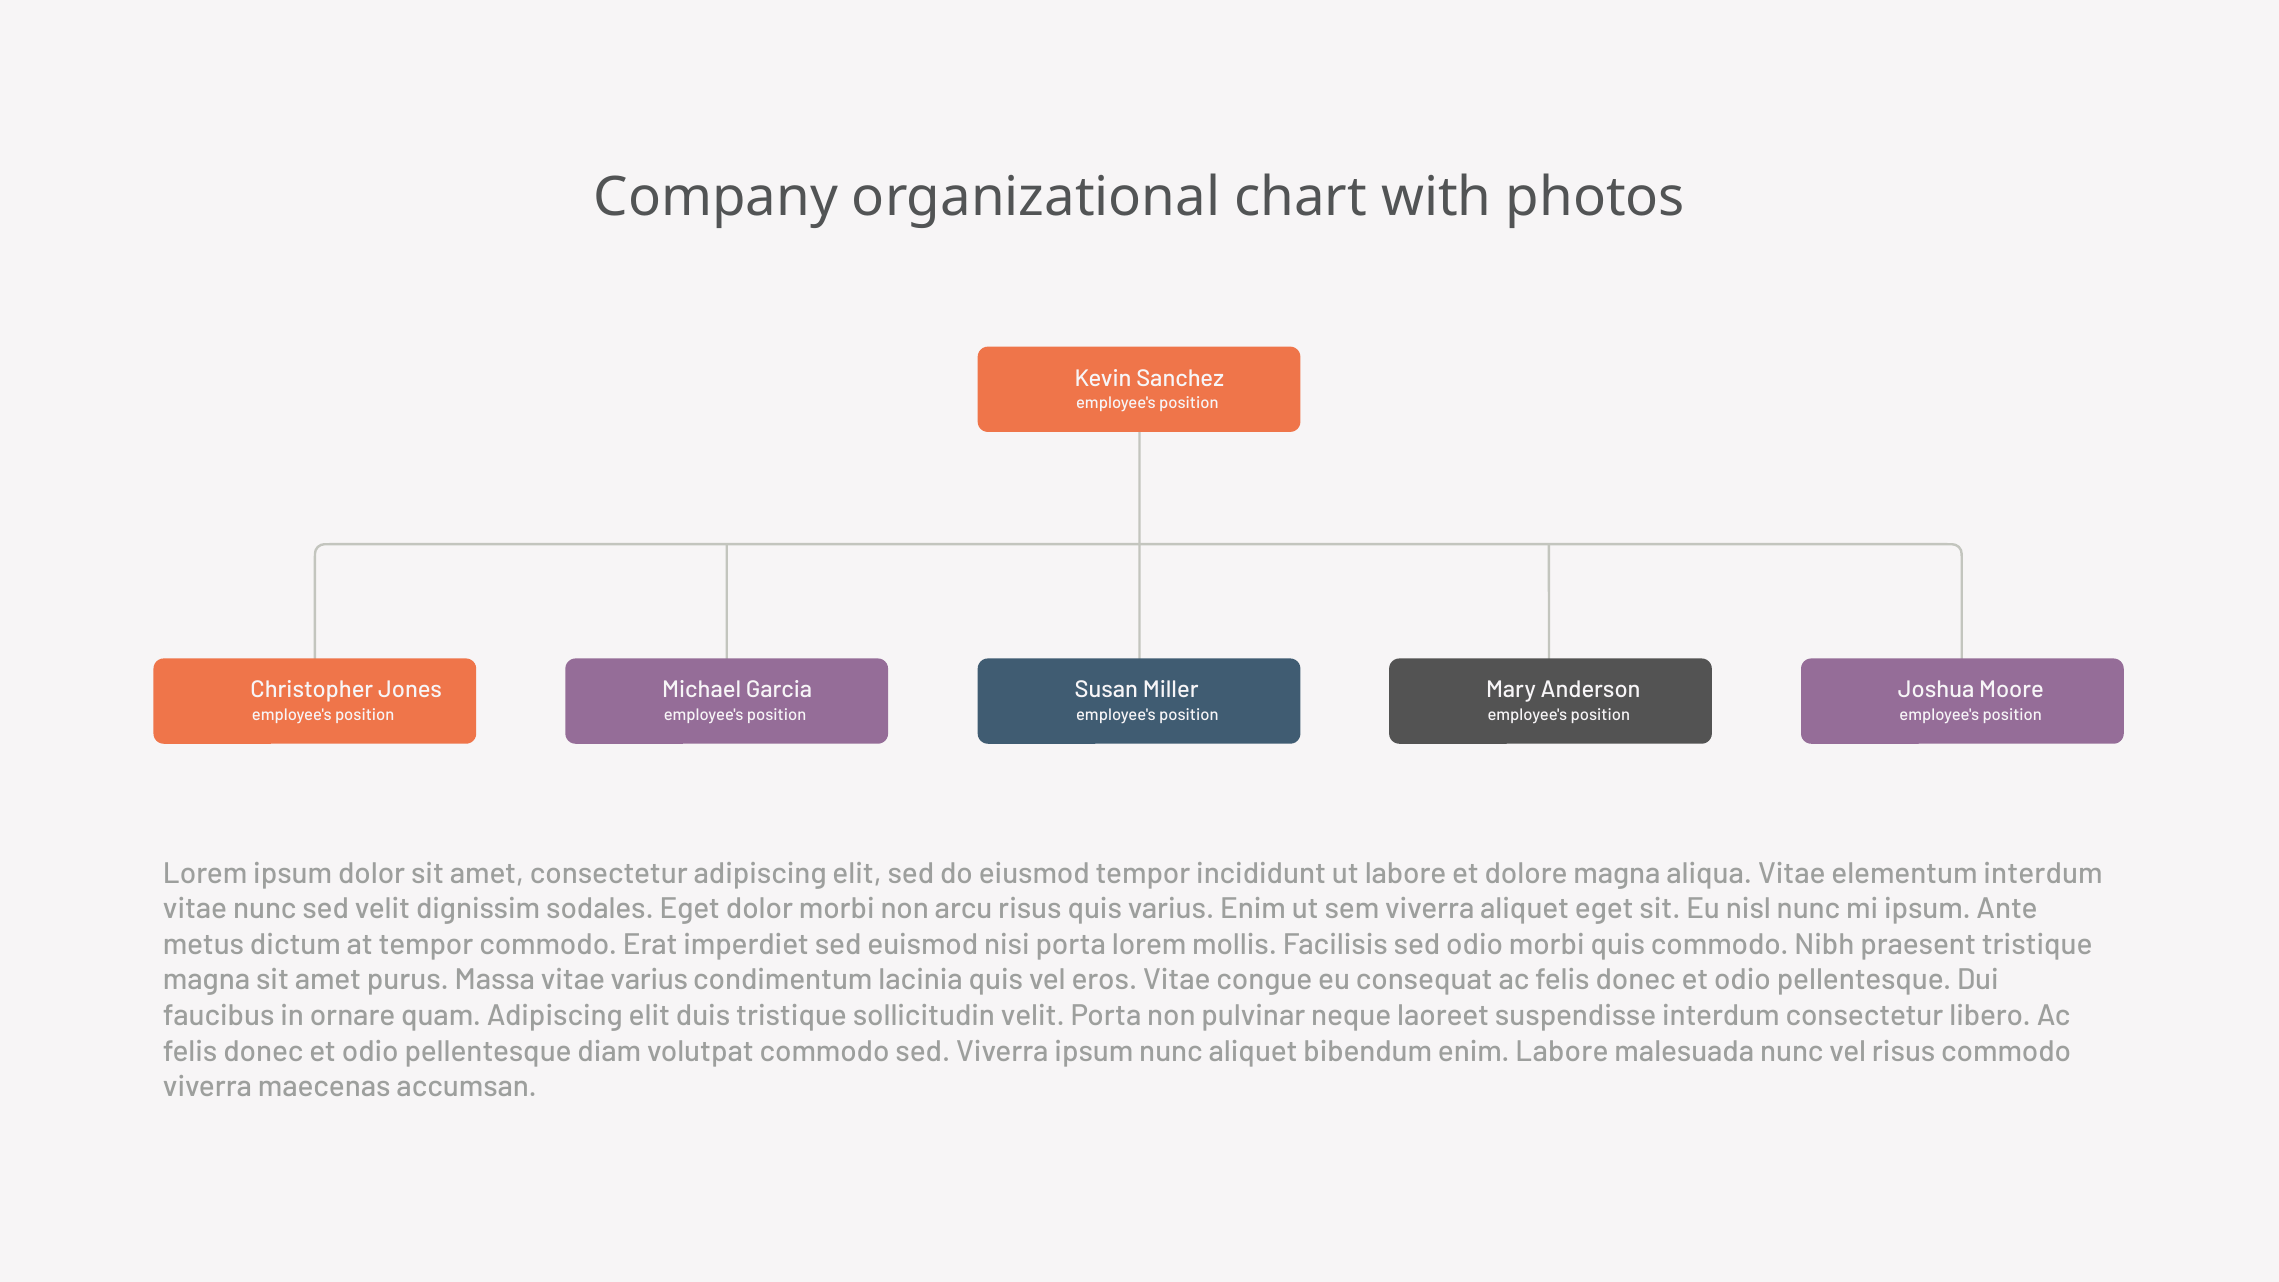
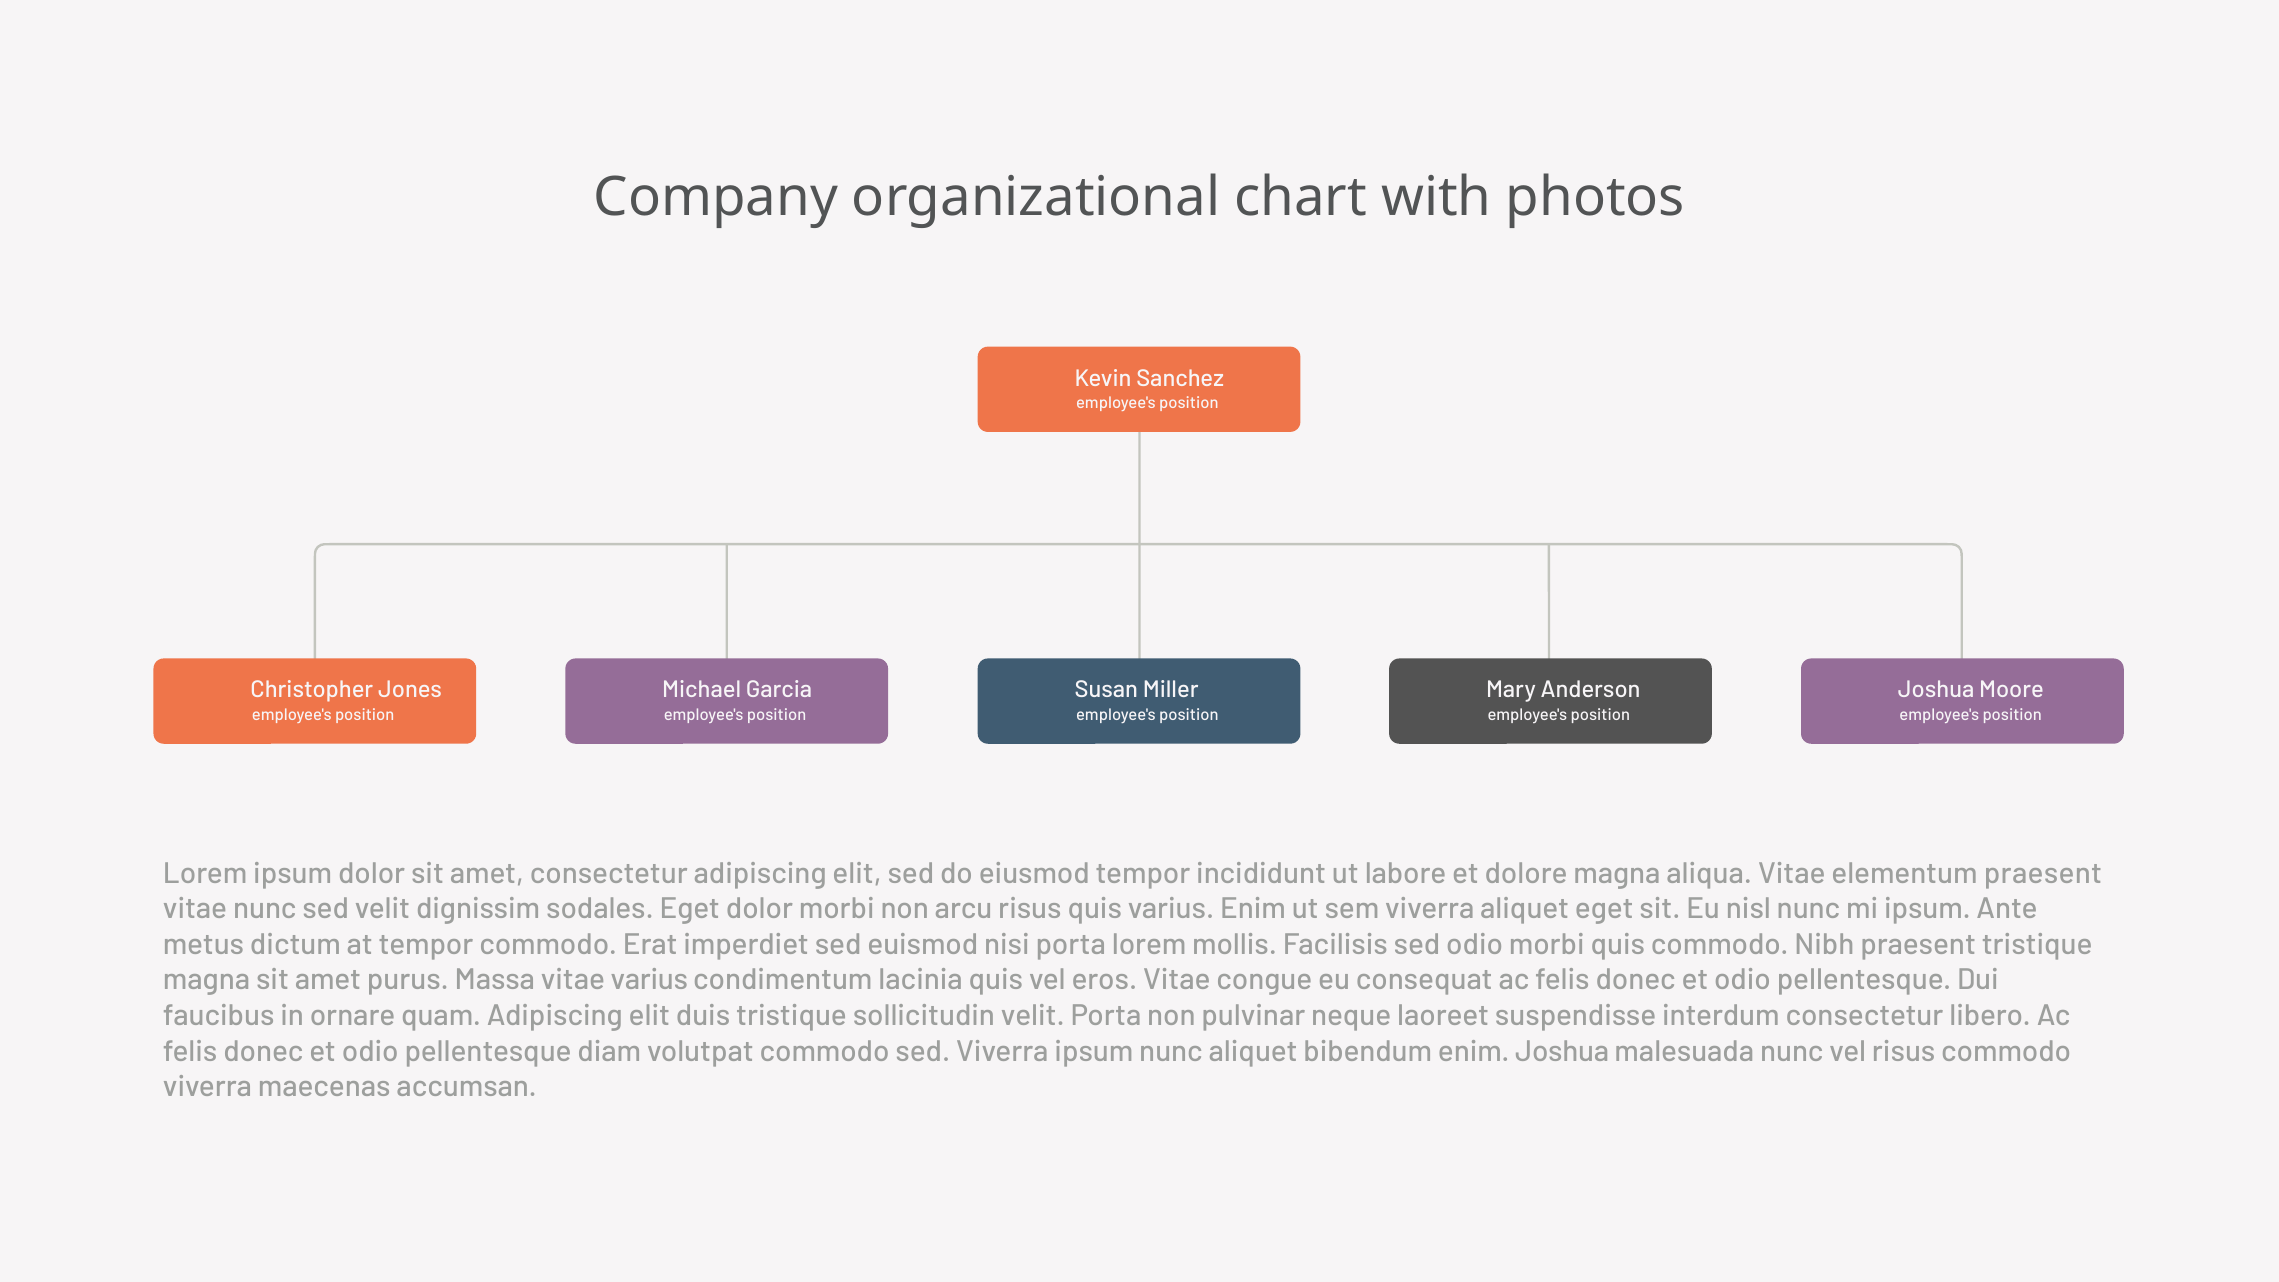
elementum interdum: interdum -> praesent (2043, 873)
enim Labore: Labore -> Joshua (1562, 1051)
